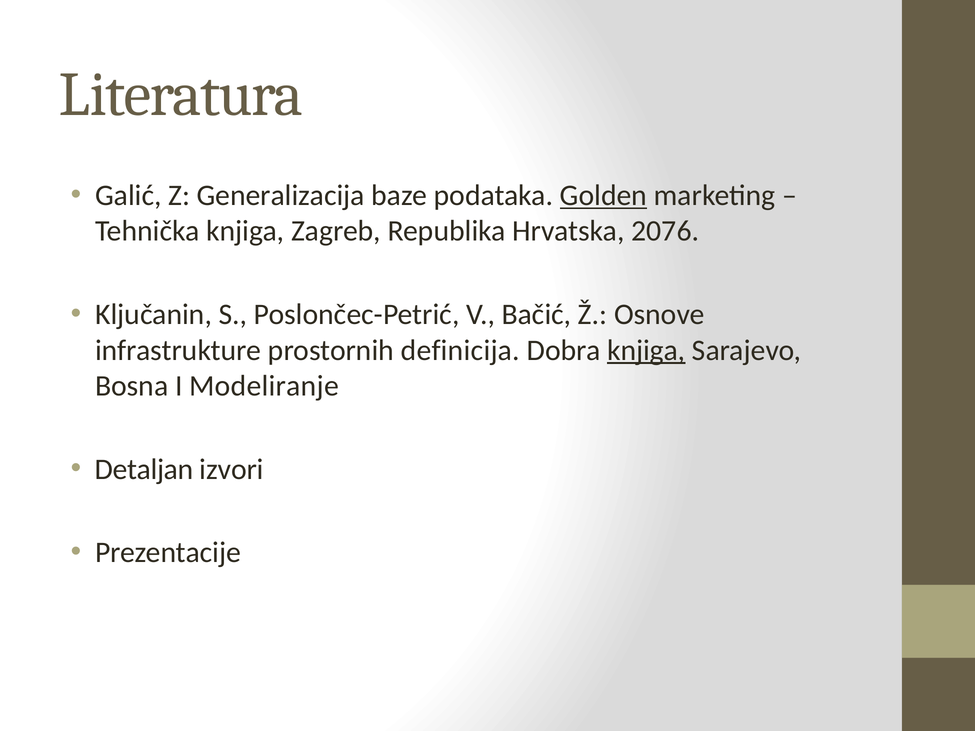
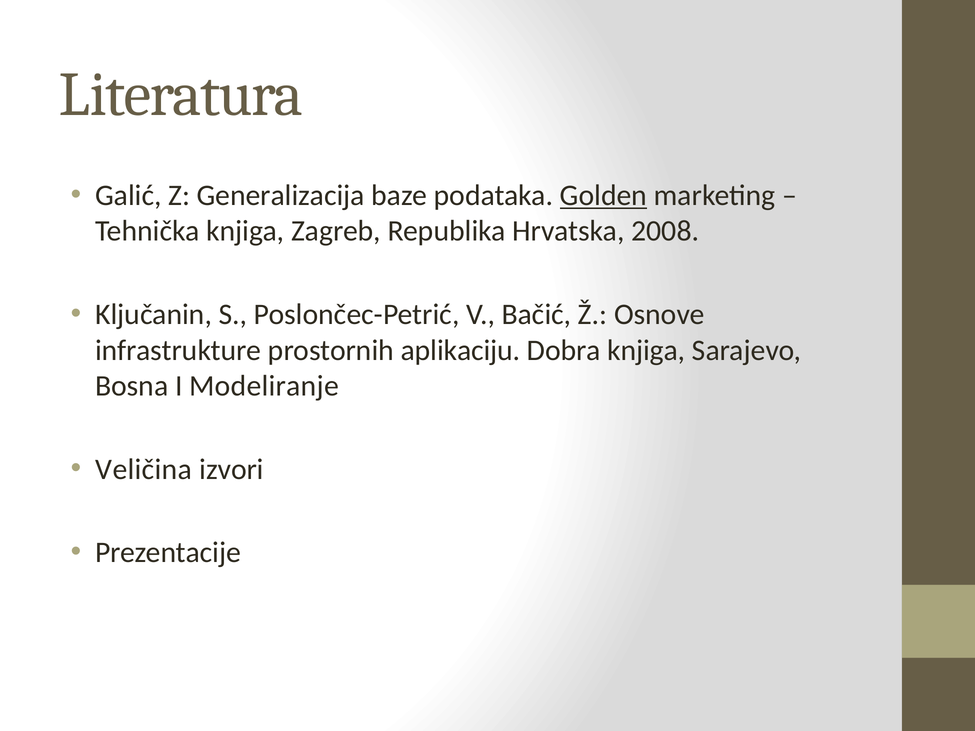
2076: 2076 -> 2008 (665, 231)
definicija: definicija -> aplikaciju (461, 350)
knjiga underline: present -> none (646, 350)
Detaljan: Detaljan -> Veličina (144, 469)
